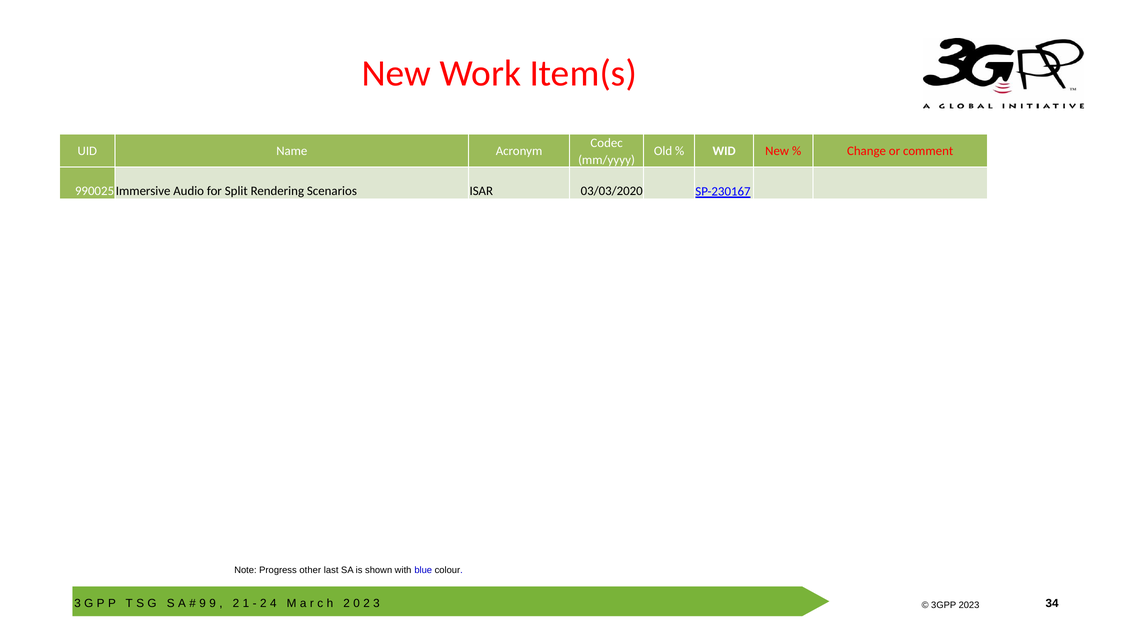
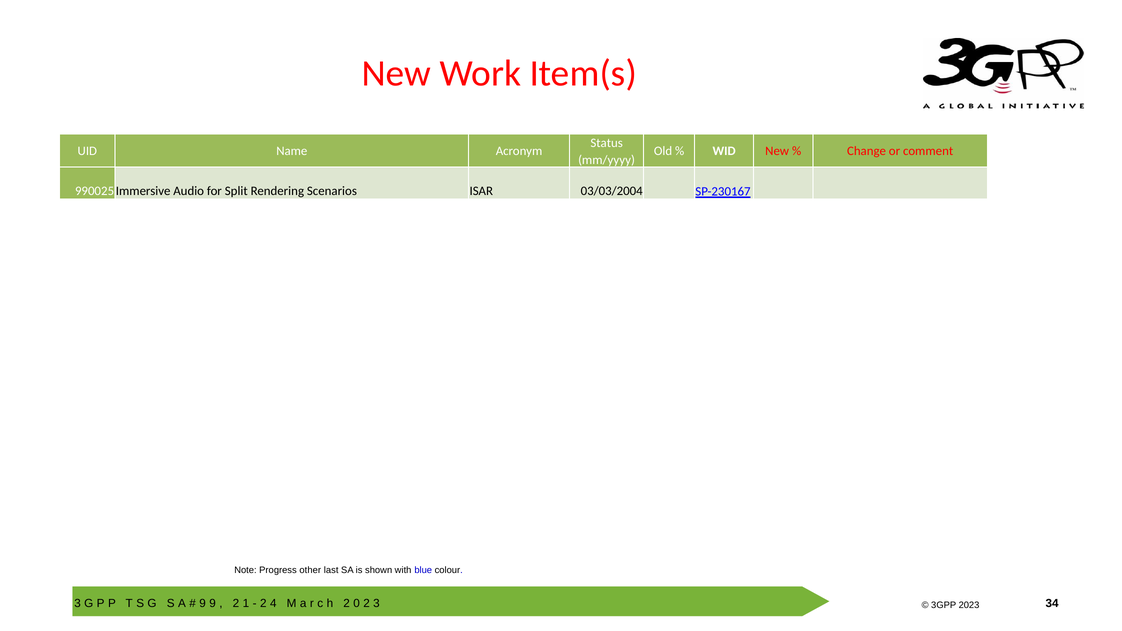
Codec: Codec -> Status (607, 143)
03/03/2020: 03/03/2020 -> 03/03/2004 (612, 191)
